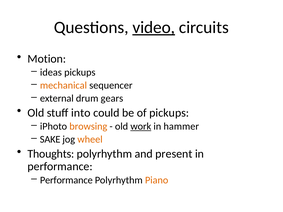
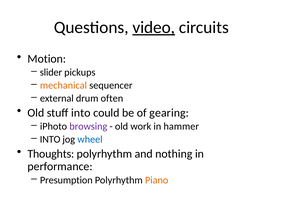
ideas: ideas -> slider (51, 73)
gears: gears -> often (112, 99)
of pickups: pickups -> gearing (169, 113)
browsing colour: orange -> purple (88, 127)
work underline: present -> none (141, 127)
SAKE: SAKE -> INTO (50, 140)
wheel colour: orange -> blue (90, 140)
present: present -> nothing (174, 154)
Performance: Performance -> Presumption (66, 180)
